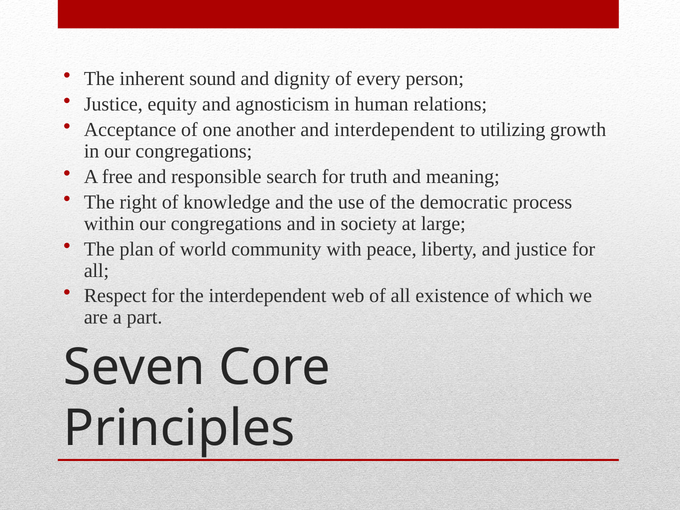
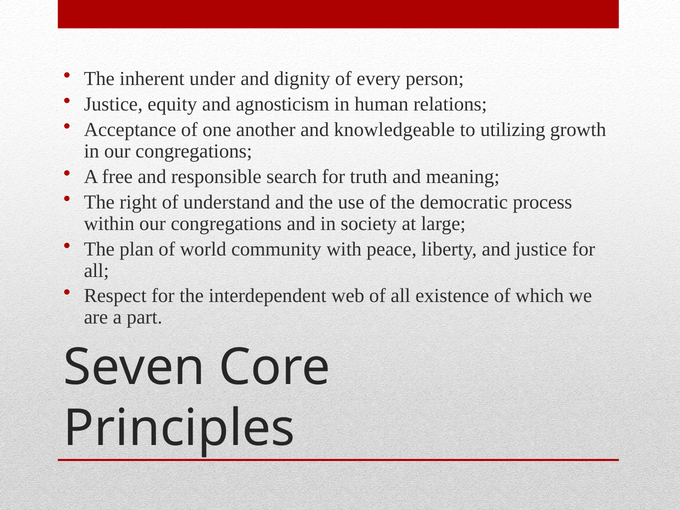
sound: sound -> under (212, 79)
and interdependent: interdependent -> knowledgeable (394, 130)
knowledge: knowledge -> understand (227, 202)
